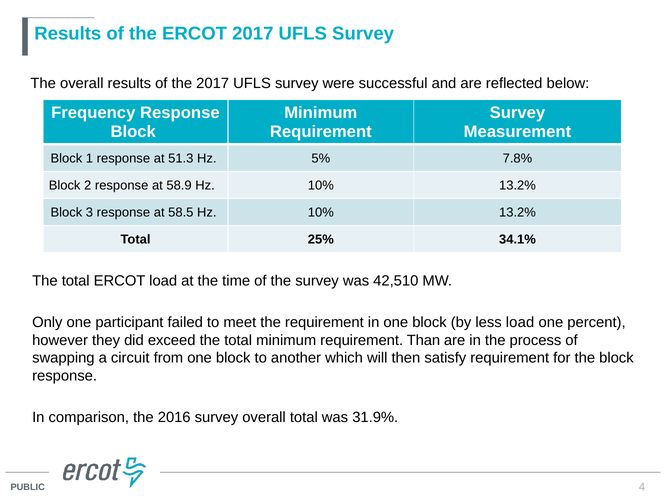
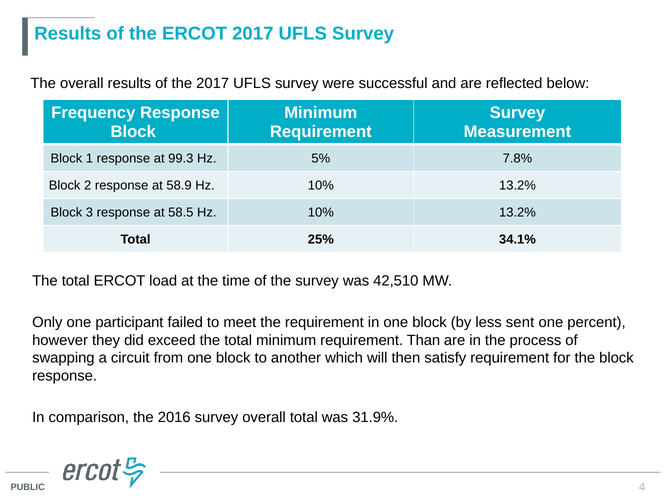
51.3: 51.3 -> 99.3 (181, 159)
less load: load -> sent (520, 323)
